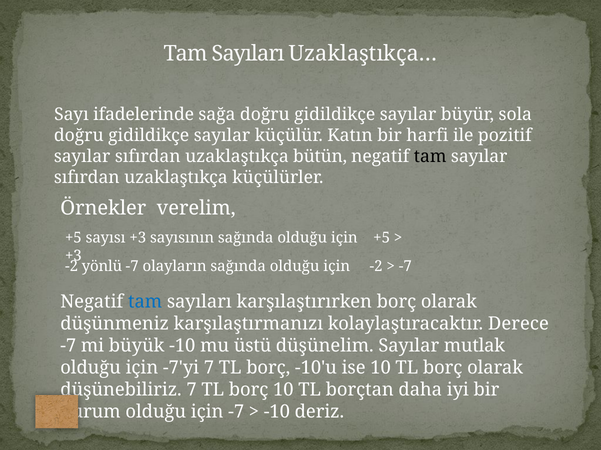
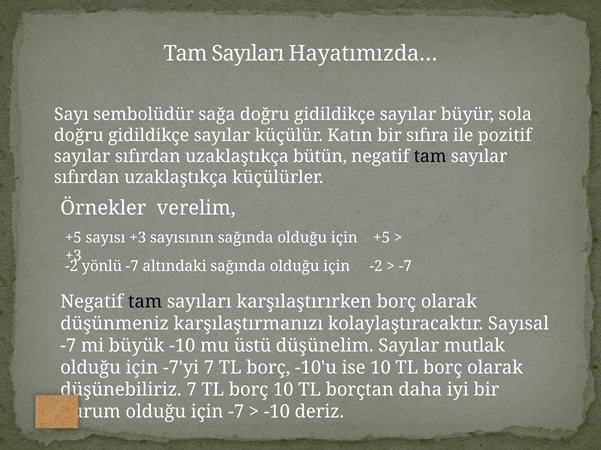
Uzaklaştıkça…: Uzaklaştıkça… -> Hayatımızda… (363, 54)
ifadelerinde: ifadelerinde -> sembolüdür (144, 115)
harfi: harfi -> sıfıra (428, 136)
olayların: olayların -> altındaki (175, 267)
tam colour: blue -> black (145, 302)
Derece: Derece -> Sayısal (518, 324)
